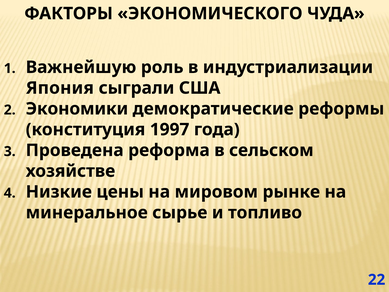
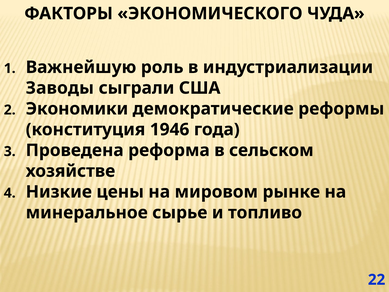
Япония: Япония -> Заводы (60, 88)
1997: 1997 -> 1946 (170, 129)
